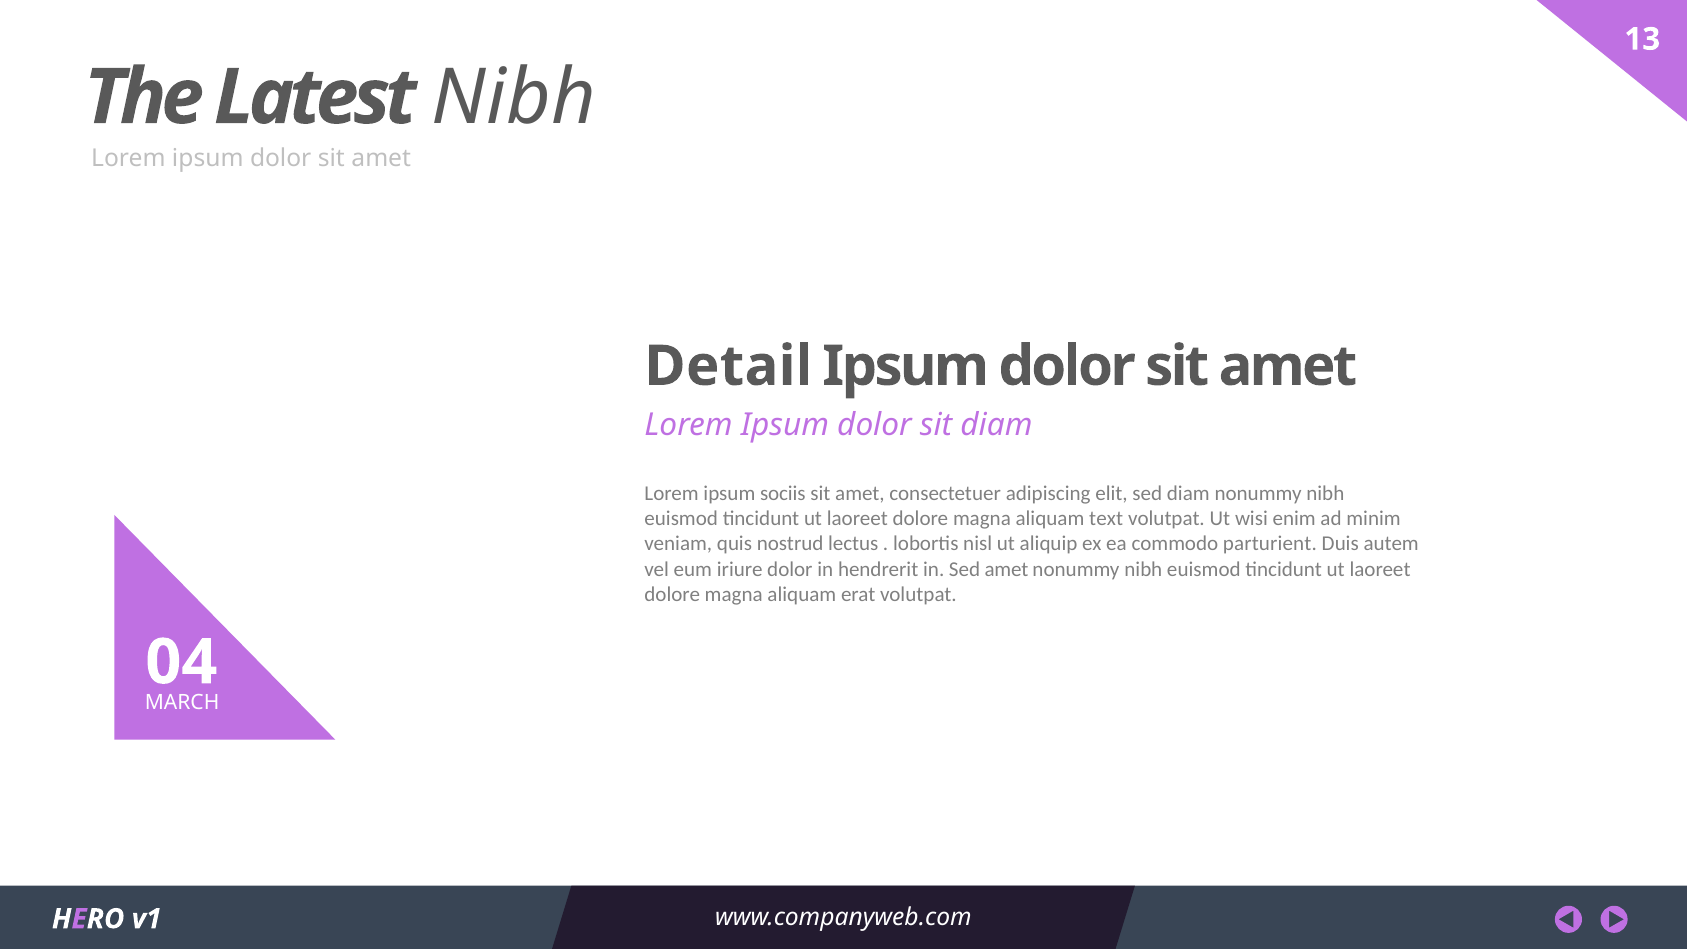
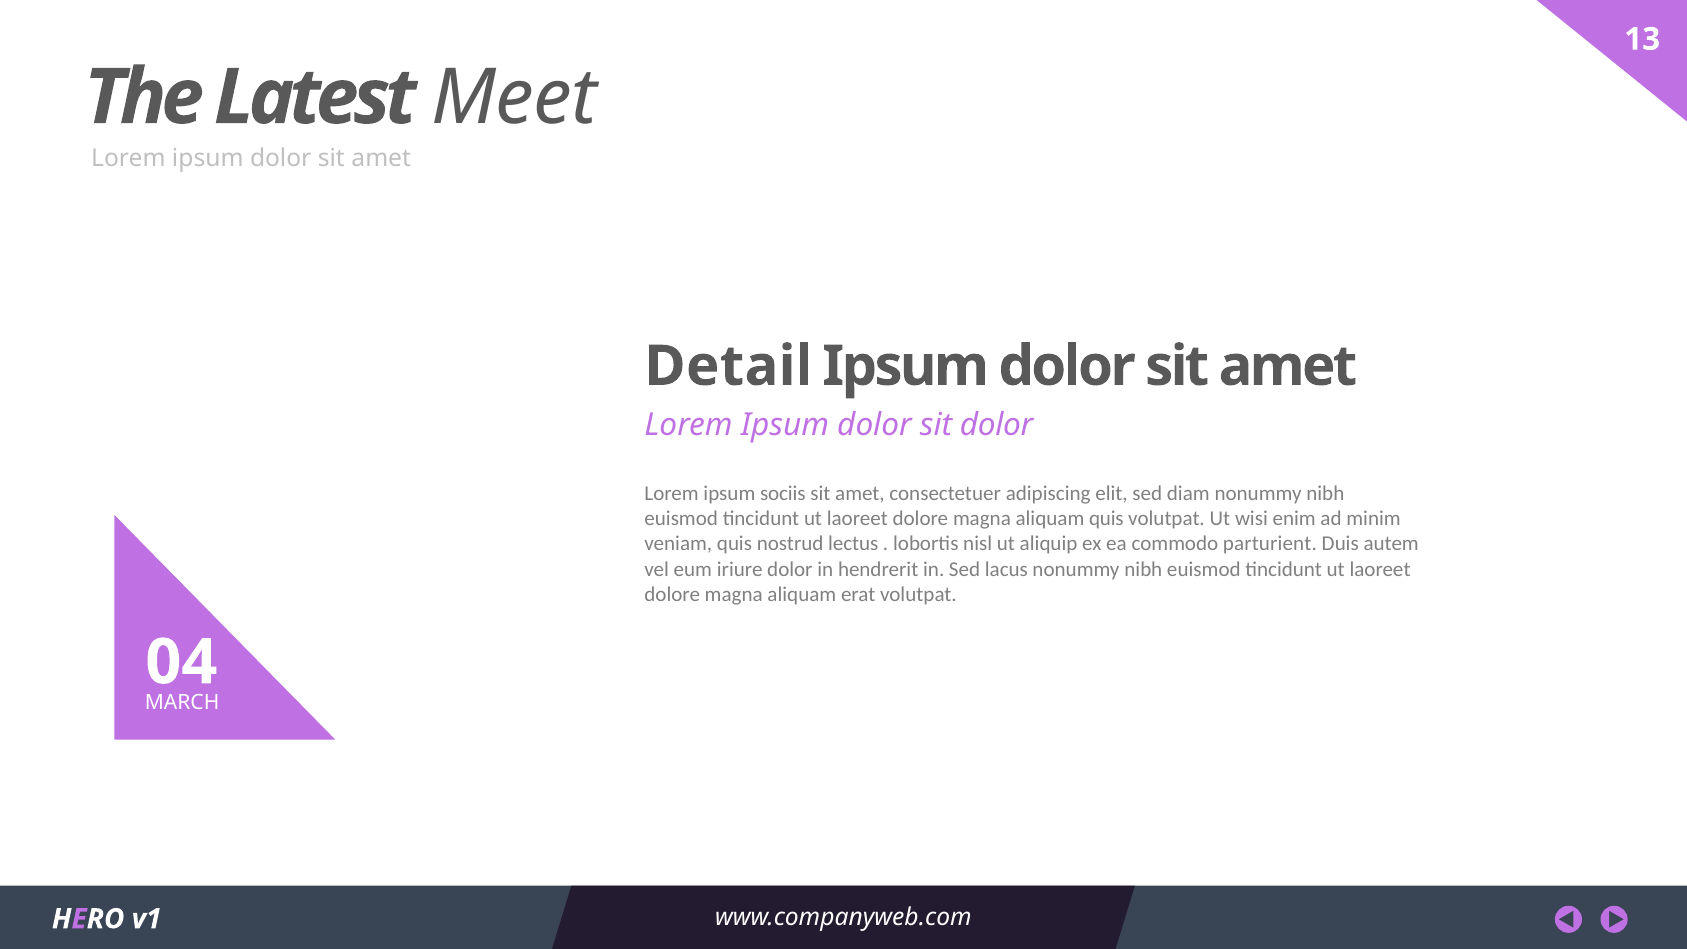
Nibh: Nibh -> Meet (514, 98)
sit diam: diam -> dolor (997, 425)
aliquam text: text -> quis (1106, 518)
Sed amet: amet -> lacus (1006, 569)
